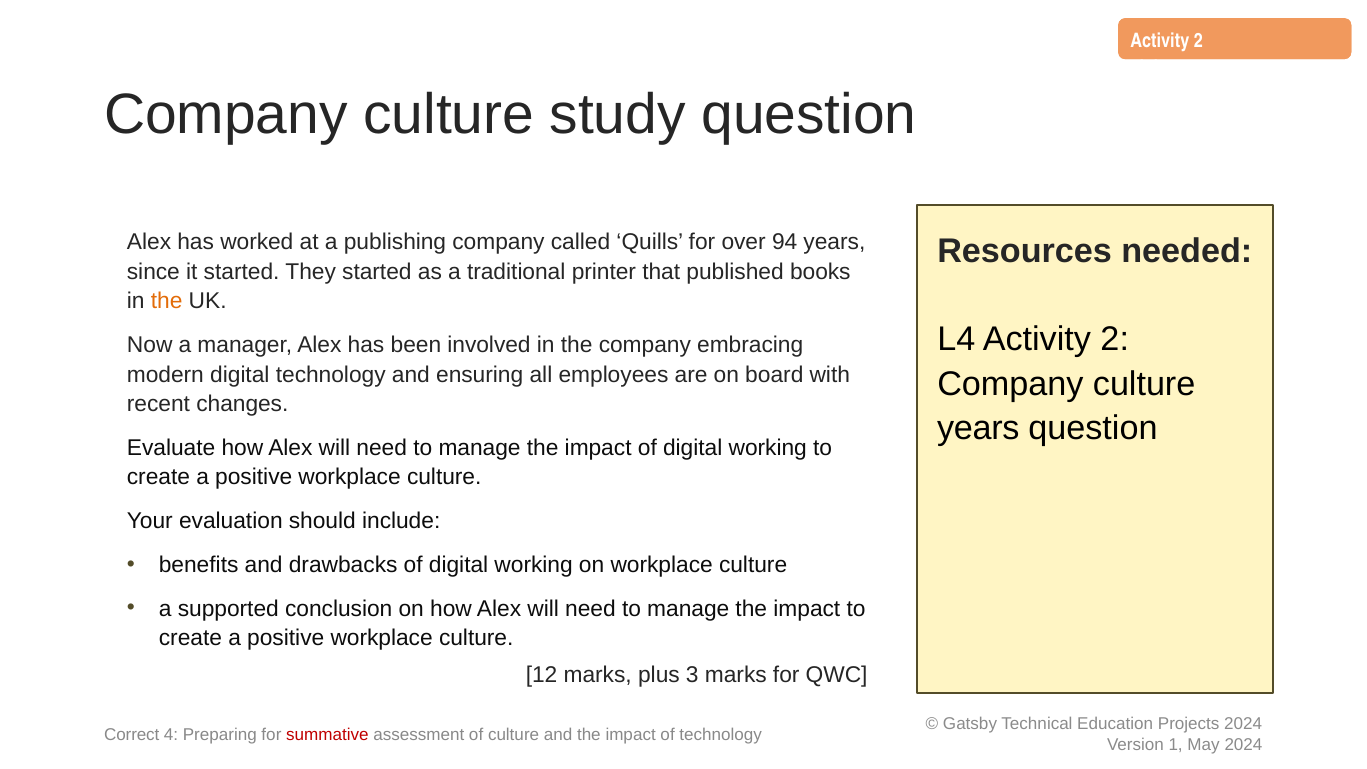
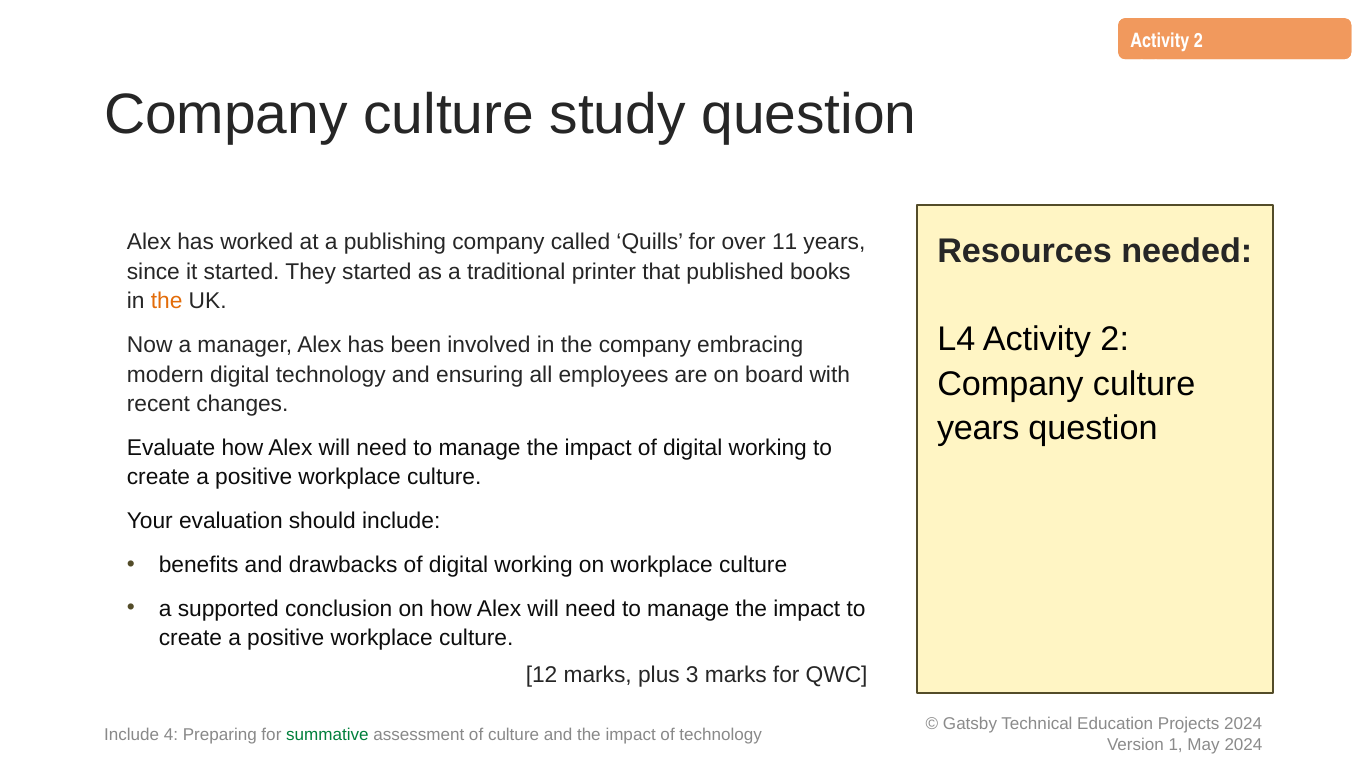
94: 94 -> 11 (785, 242)
Correct: Correct -> Include (132, 735)
summative colour: red -> green (327, 735)
